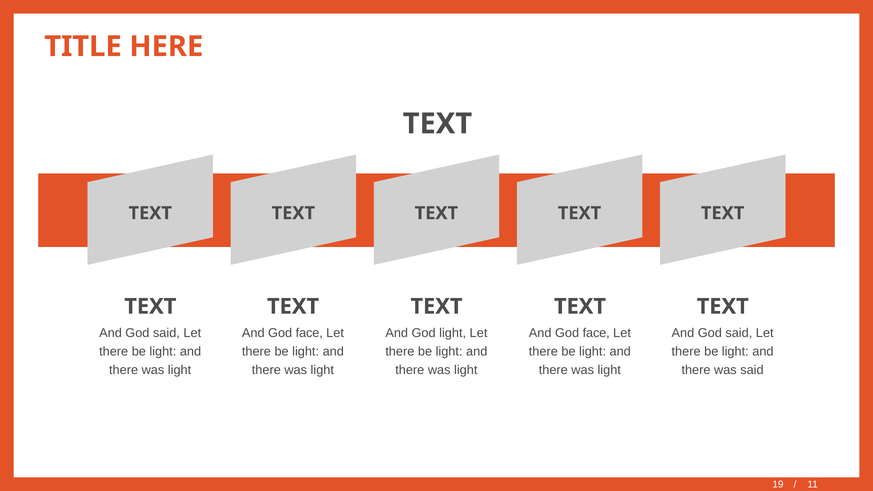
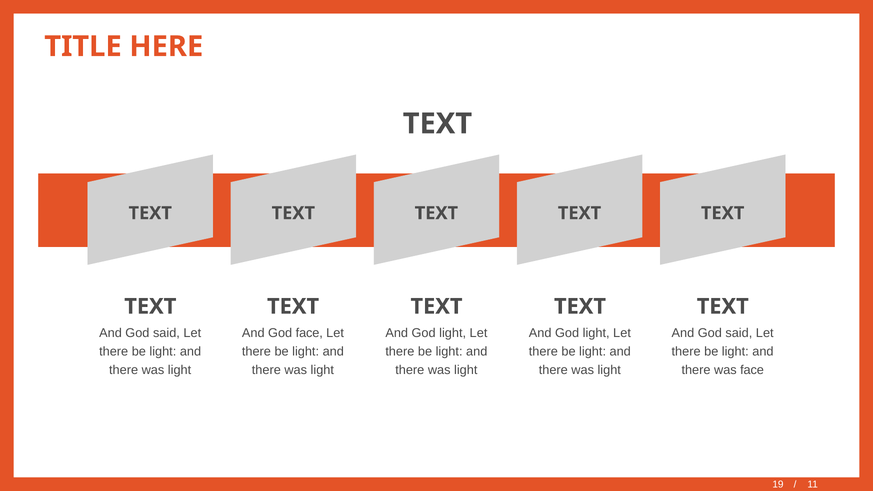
face: face -> light (596, 333)
was said: said -> face (752, 370)
